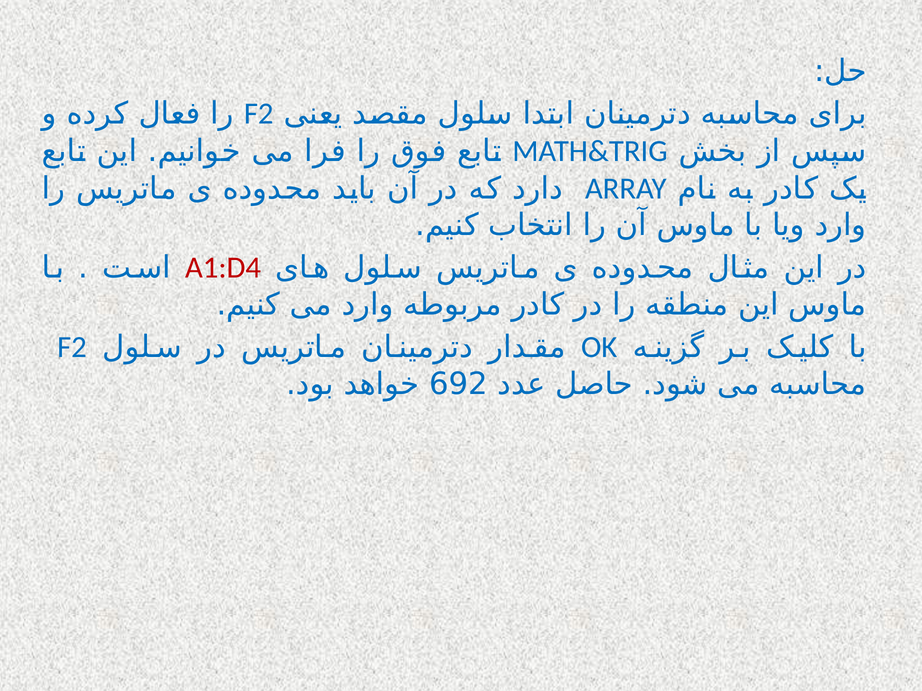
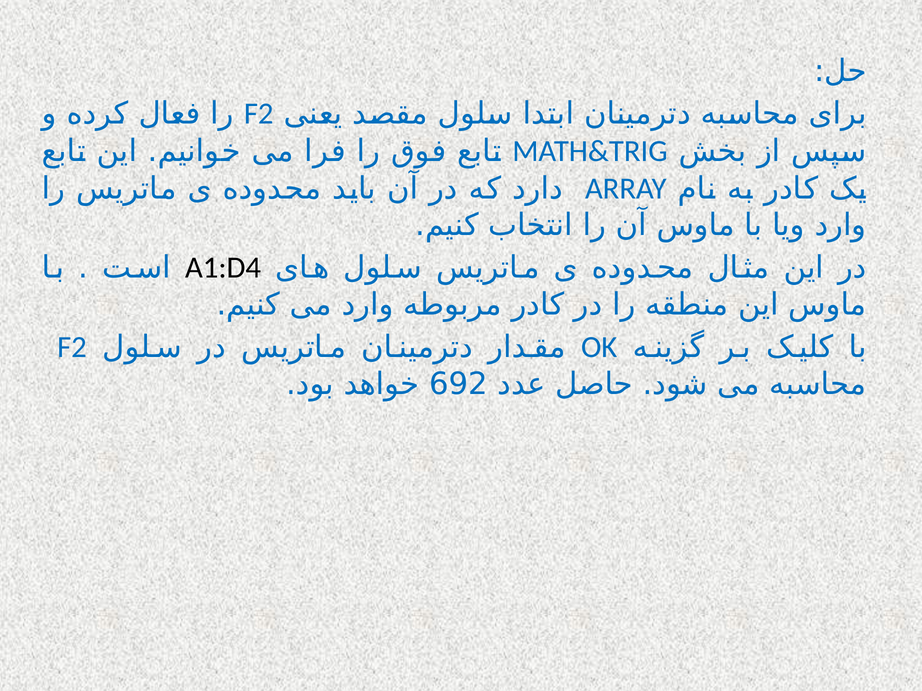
A1:D4 colour: red -> black (223, 268)
